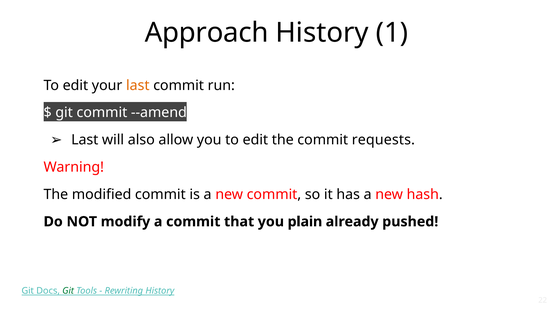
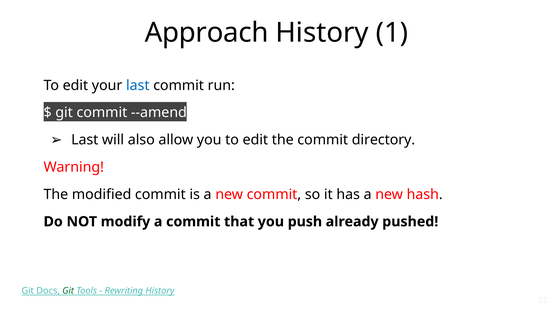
last colour: orange -> blue (138, 85)
requests: requests -> directory (383, 140)
plain: plain -> push (305, 222)
